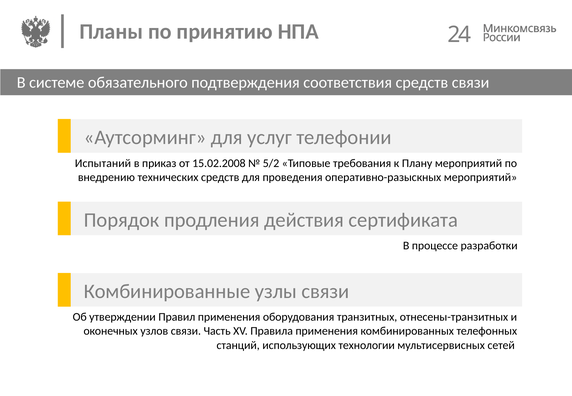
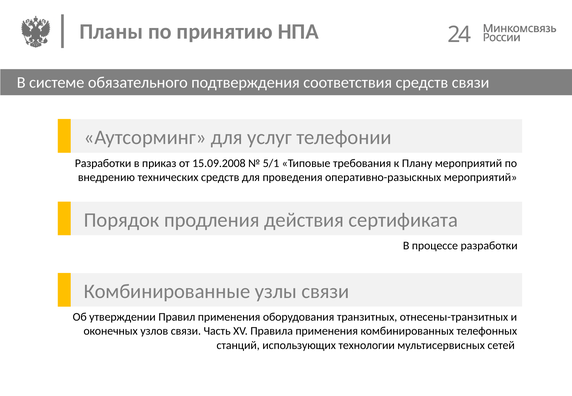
Испытаний: Испытаний -> Разработки (103, 163)
15.02.2008: 15.02.2008 -> 15.09.2008 (219, 163)
5/2: 5/2 -> 5/1 (271, 163)
